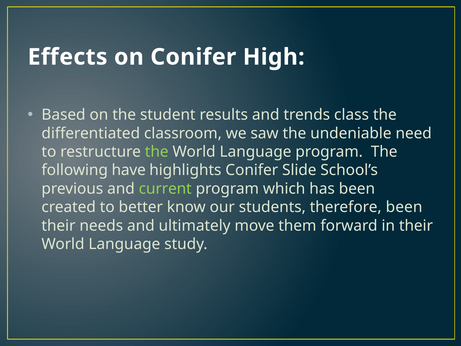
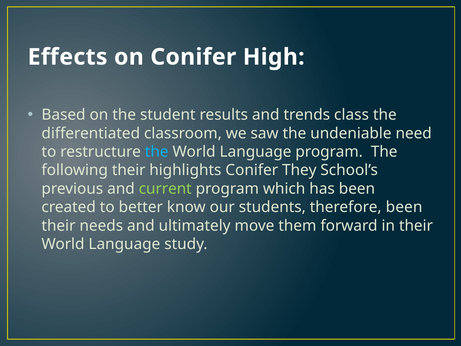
the colour: light green -> light blue (157, 152)
following have: have -> their (129, 170)
Slide: Slide -> They (299, 170)
